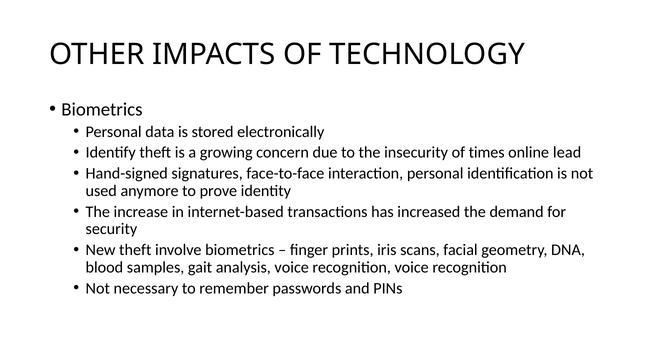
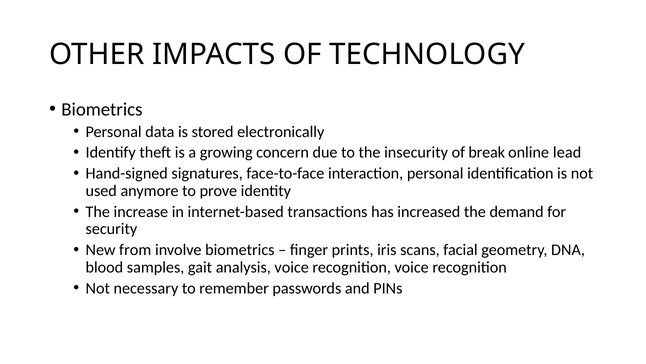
times: times -> break (487, 152)
New theft: theft -> from (135, 250)
